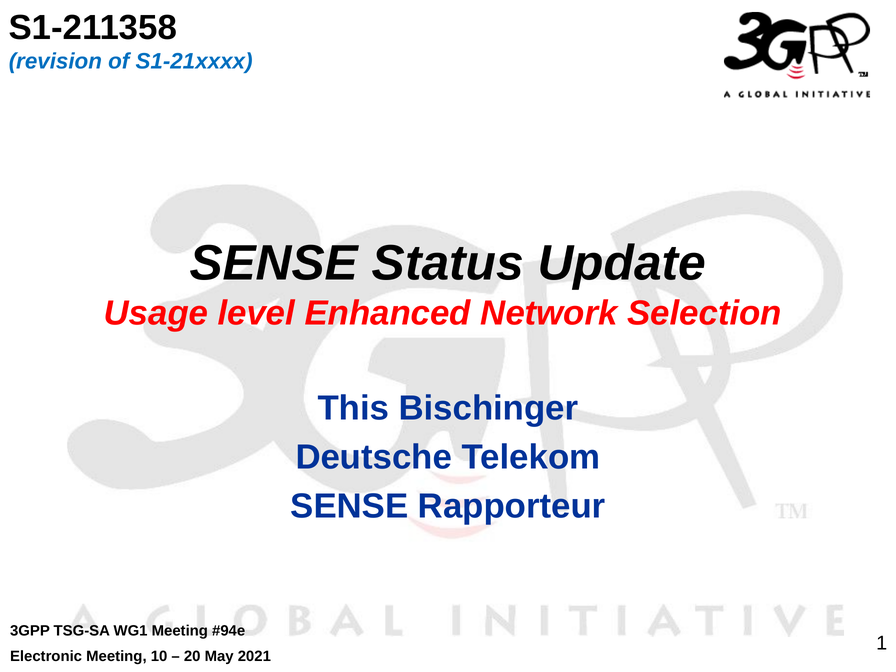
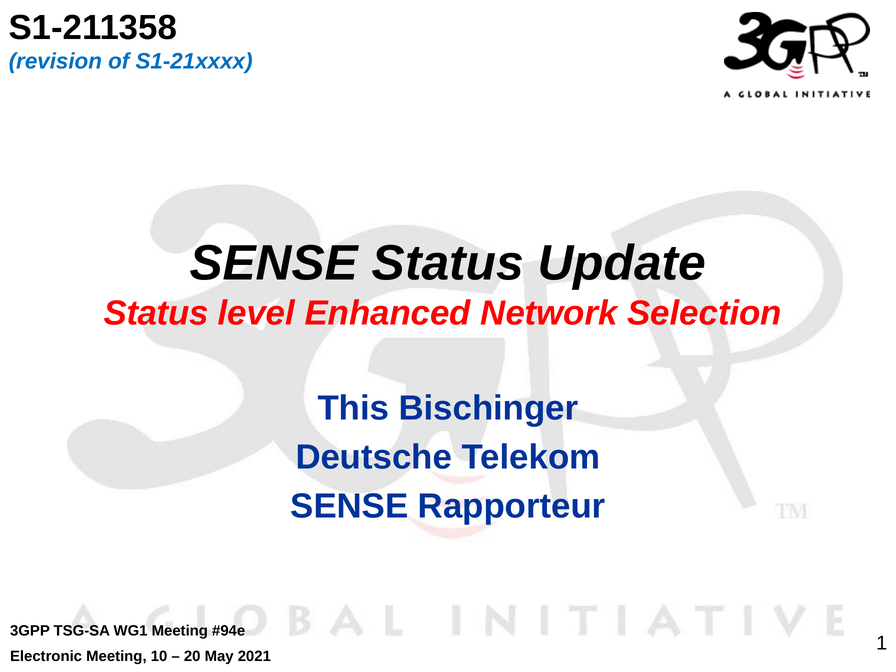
Usage: Usage -> Status (156, 313)
